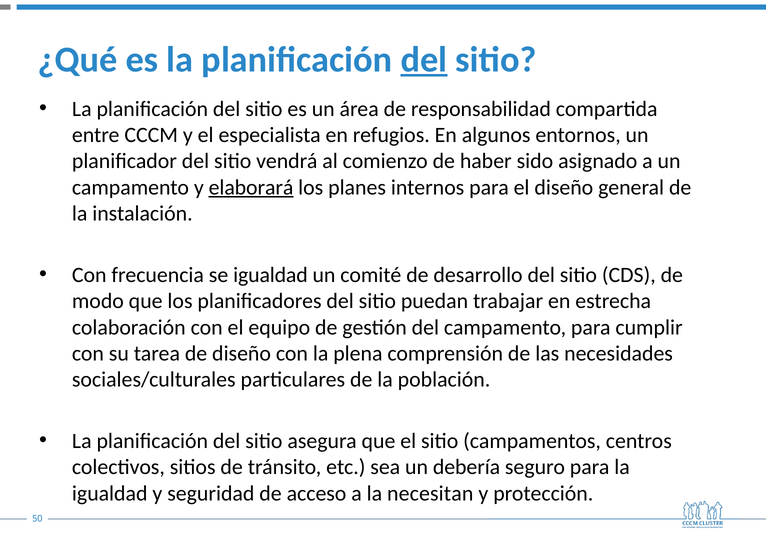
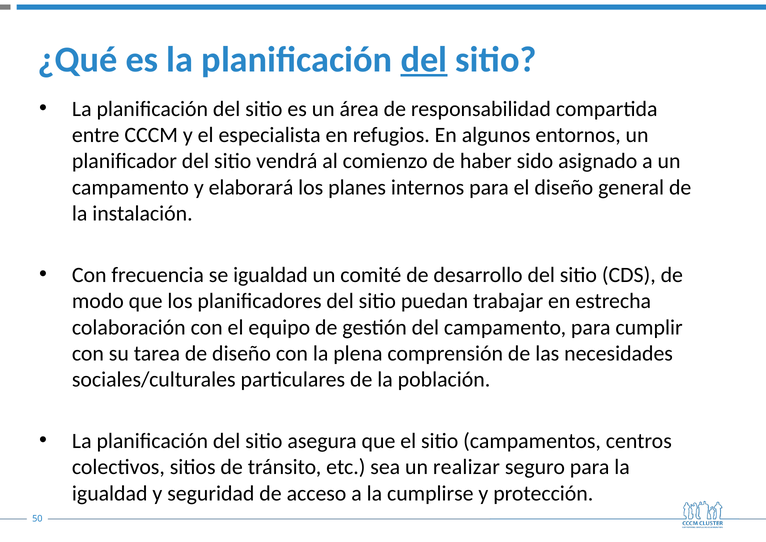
elaborará underline: present -> none (251, 187)
debería: debería -> realizar (466, 467)
necesitan: necesitan -> cumplirse (430, 493)
